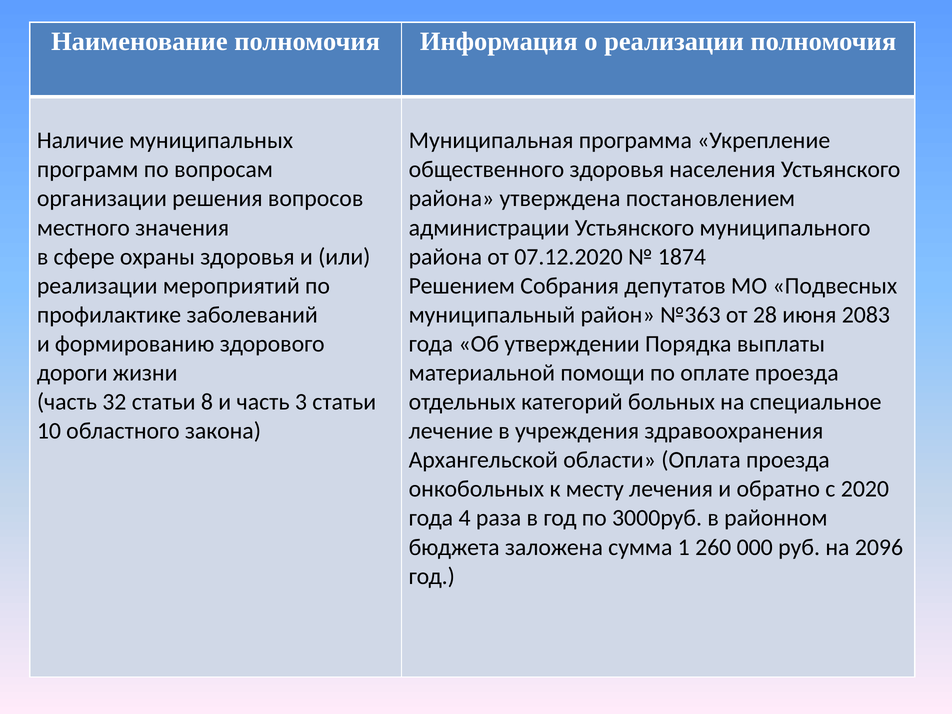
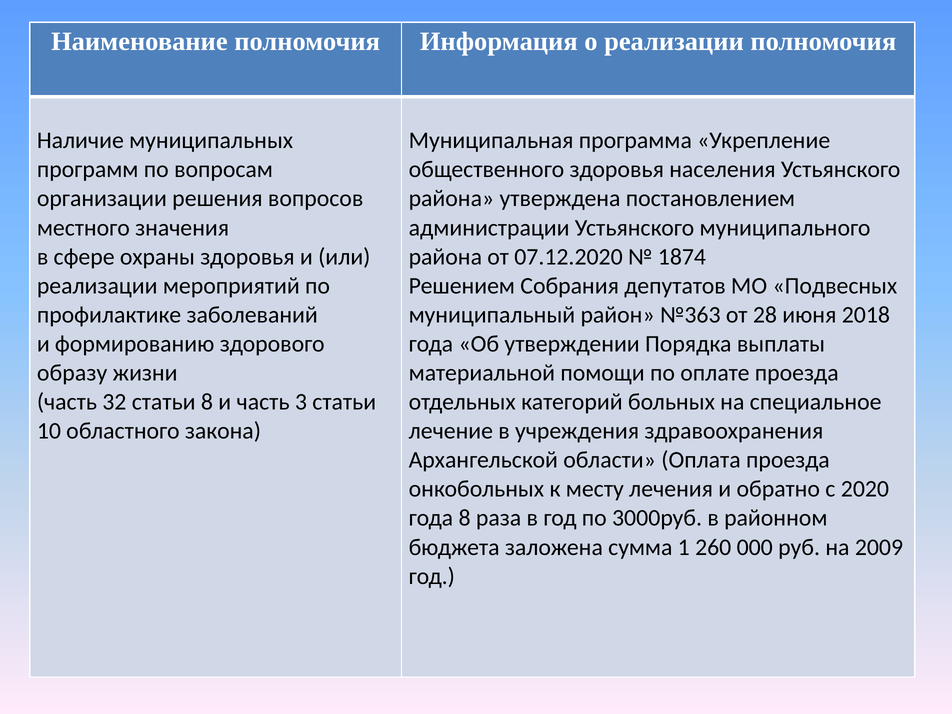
2083: 2083 -> 2018 (866, 315)
дороги: дороги -> образу (72, 373)
года 4: 4 -> 8 (465, 518)
2096: 2096 -> 2009 (879, 547)
